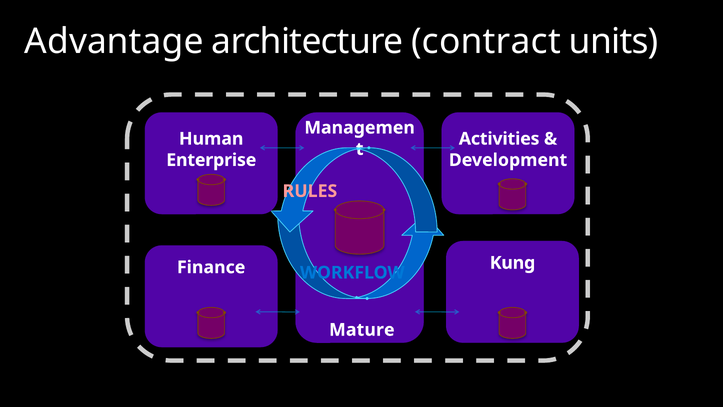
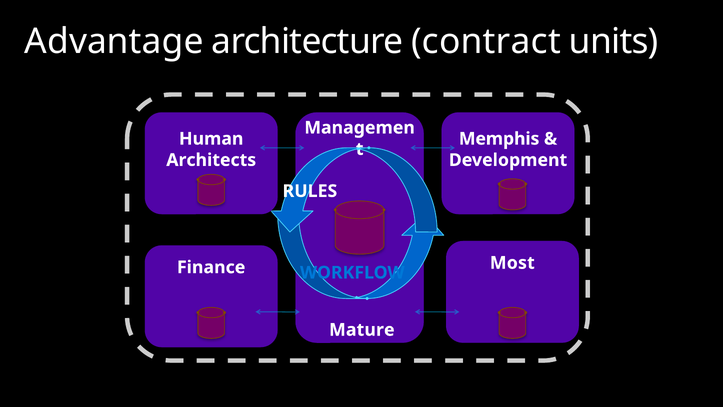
Activities: Activities -> Memphis (499, 139)
Enterprise: Enterprise -> Architects (211, 160)
RULES colour: pink -> white (310, 191)
Kung: Kung -> Most (512, 263)
